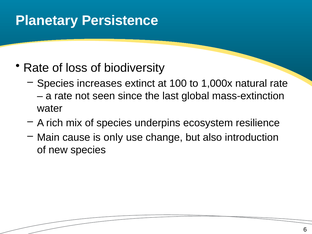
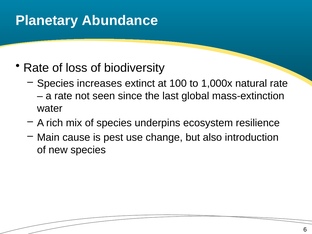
Persistence: Persistence -> Abundance (120, 20)
only: only -> pest (113, 137)
